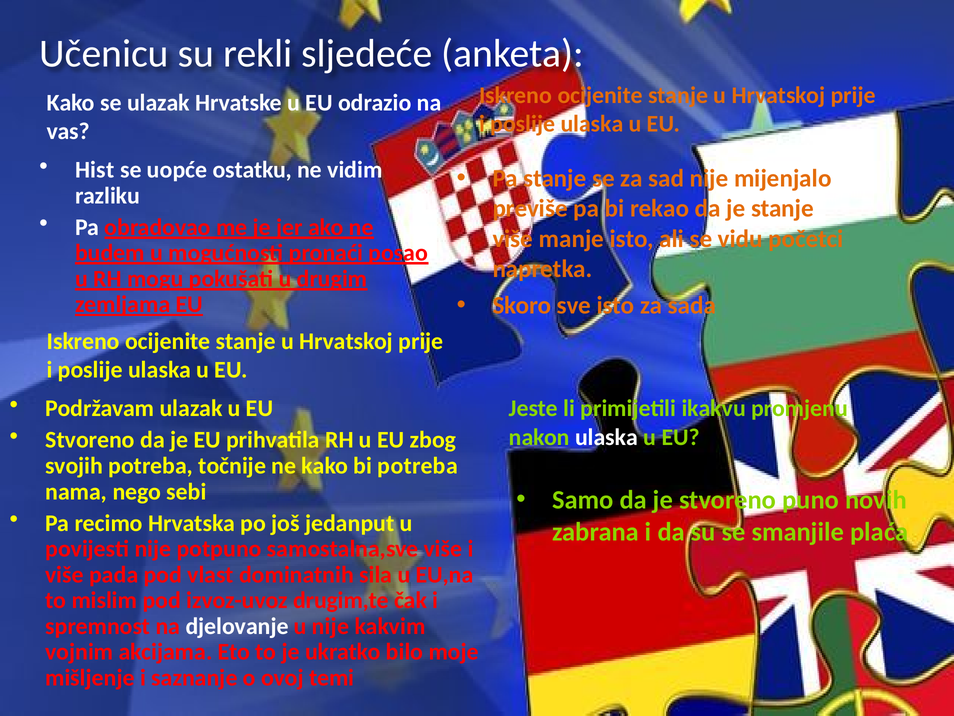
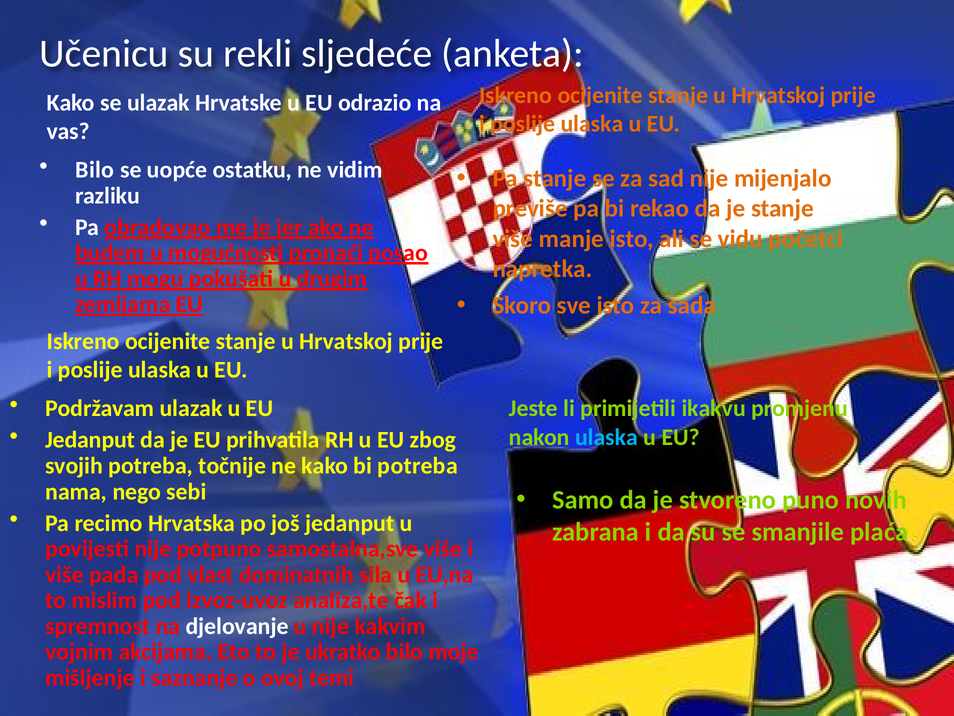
Hist: Hist -> Bilo (95, 170)
Stvoreno: Stvoreno -> Jedanput (90, 440)
ulaska colour: white -> light blue (607, 437)
drugim,te: drugim,te -> analiza,te (341, 600)
